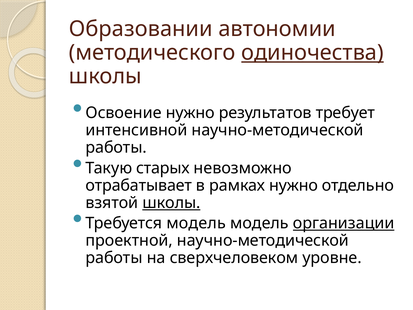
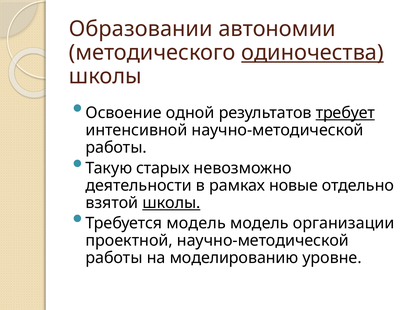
Освоение нужно: нужно -> одной (190, 113)
требует underline: none -> present (345, 113)
отрабатывает: отрабатывает -> деятельности (139, 185)
рамках нужно: нужно -> новые (294, 185)
организации underline: present -> none (344, 223)
сверхчеловеком: сверхчеловеком -> моделированию (234, 258)
